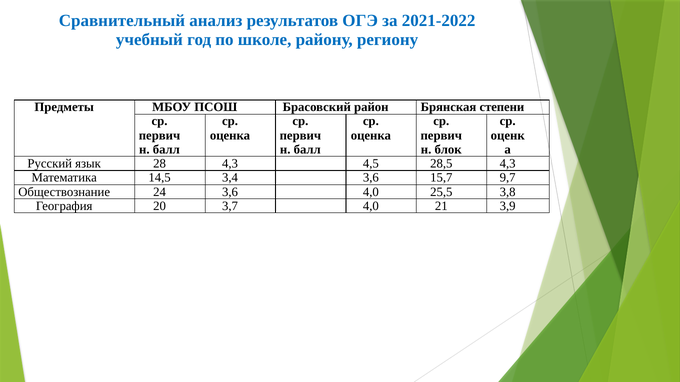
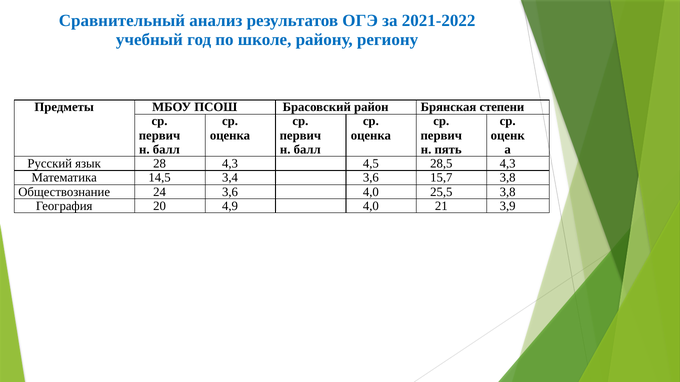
блок: блок -> пять (448, 150)
15,7 9,7: 9,7 -> 3,8 (508, 178)
3,7: 3,7 -> 4,9 (230, 206)
